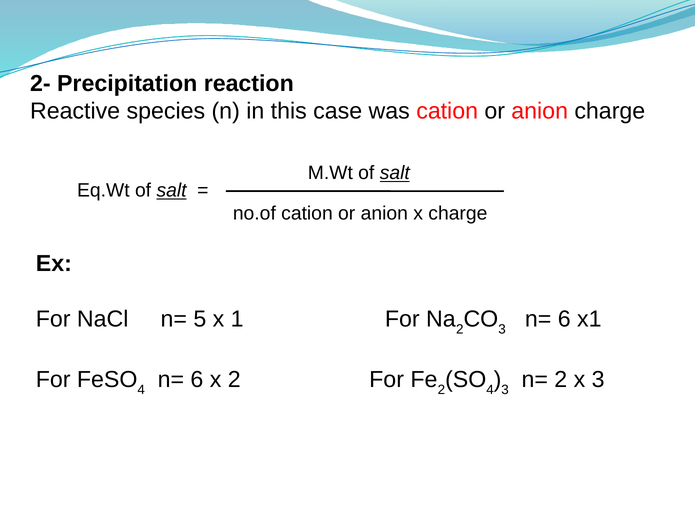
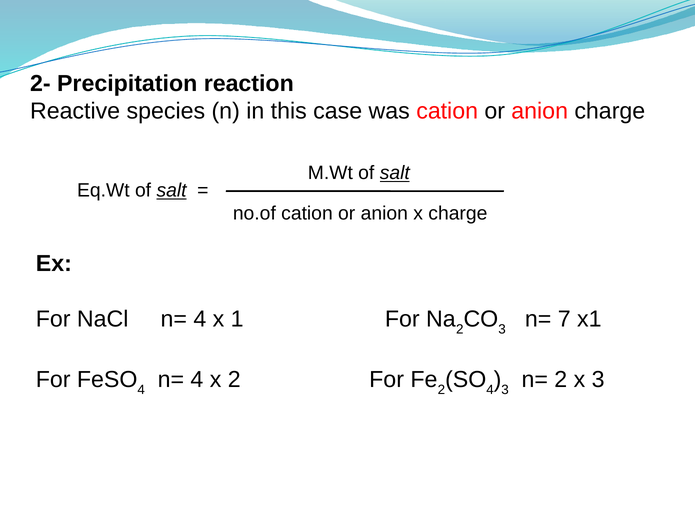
NaCl n= 5: 5 -> 4 (200, 319)
3 n= 6: 6 -> 7 (564, 319)
6: 6 -> 4 (197, 380)
